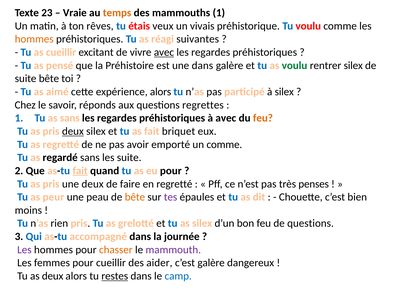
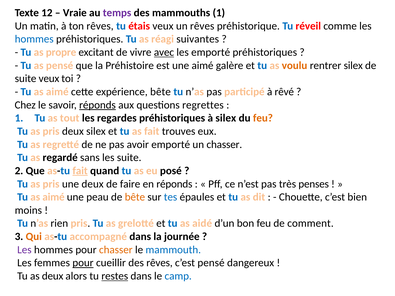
23: 23 -> 12 (47, 13)
temps colour: orange -> purple (117, 13)
un vivais: vivais -> rêves (202, 26)
Tu voulu: voulu -> réveil (308, 26)
hommes colour: orange -> blue (34, 39)
as cueillir: cueillir -> propre (61, 52)
regardes: regardes -> emporté (211, 52)
une dans: dans -> aimé (203, 66)
voulu colour: green -> orange (295, 66)
suite bête: bête -> veux (49, 79)
expérience alors: alors -> bête (160, 92)
à silex: silex -> rêvé (284, 92)
réponds underline: none -> present (97, 105)
as sans: sans -> tout (70, 118)
à avec: avec -> silex (226, 118)
deux underline: present -> none (73, 131)
briquet: briquet -> trouves (179, 131)
un comme: comme -> chasser (224, 145)
eu pour: pour -> posé (171, 171)
en regretté: regretté -> réponds (174, 184)
peur: peur -> aimé (54, 197)
tes colour: purple -> blue (171, 197)
as silex: silex -> aidé (202, 224)
de questions: questions -> comment (310, 224)
Qui colour: blue -> orange (34, 237)
mammouth colour: purple -> blue (173, 250)
pour underline: none -> present (83, 263)
des aider: aider -> rêves (159, 263)
c’est galère: galère -> pensé (211, 263)
